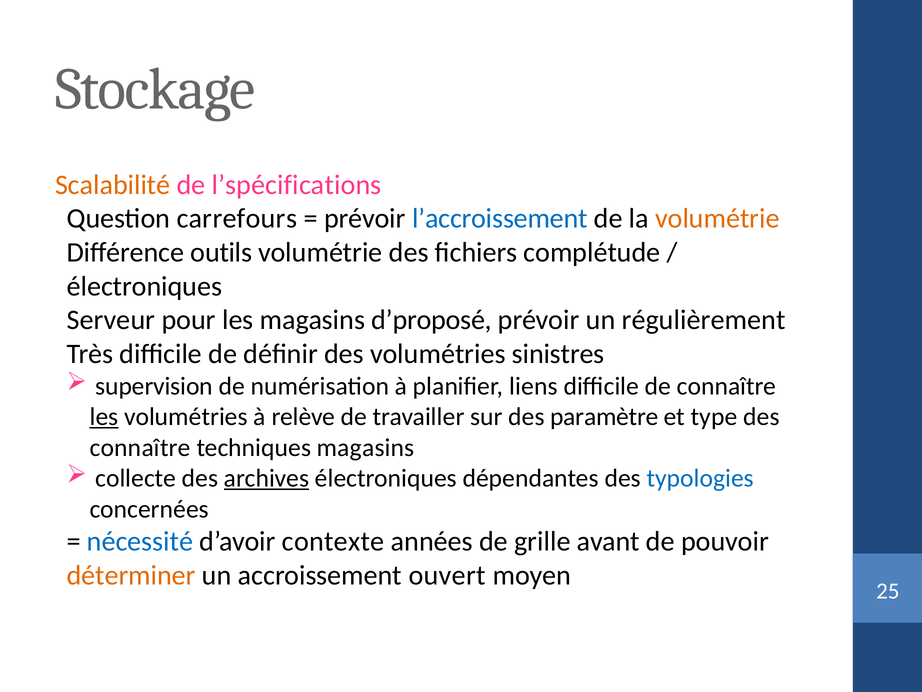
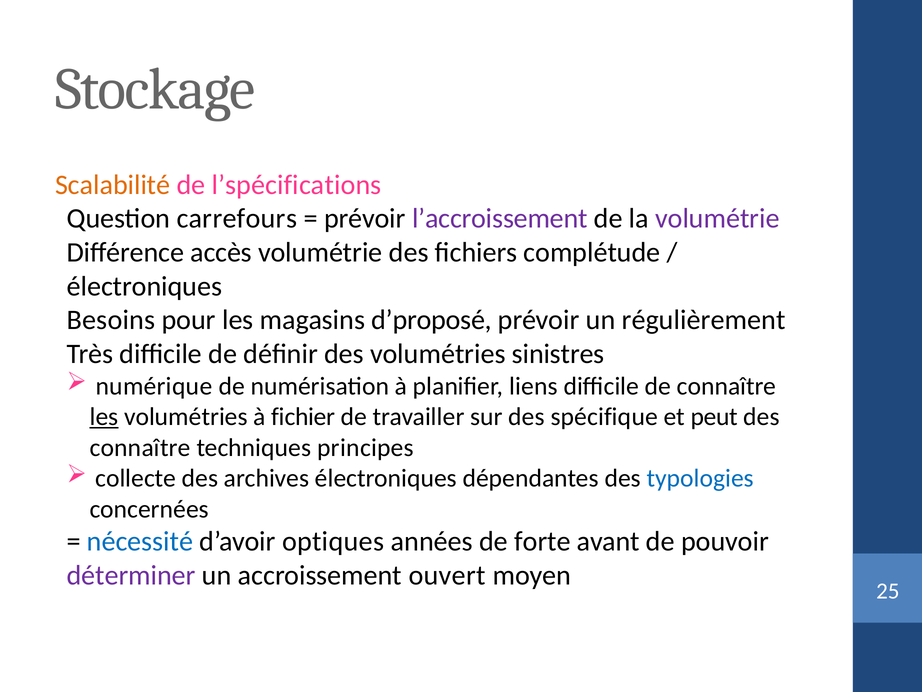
l’accroissement colour: blue -> purple (500, 219)
volumétrie colour: orange -> purple (717, 219)
outils: outils -> accès (221, 252)
Serveur: Serveur -> Besoins (111, 320)
supervision: supervision -> numérique (154, 386)
relève: relève -> fichier (303, 417)
paramètre: paramètre -> spécifique (604, 417)
type: type -> peut (714, 417)
techniques magasins: magasins -> principes (366, 447)
archives underline: present -> none (266, 478)
contexte: contexte -> optiques (333, 541)
grille: grille -> forte (542, 541)
déterminer colour: orange -> purple (131, 575)
